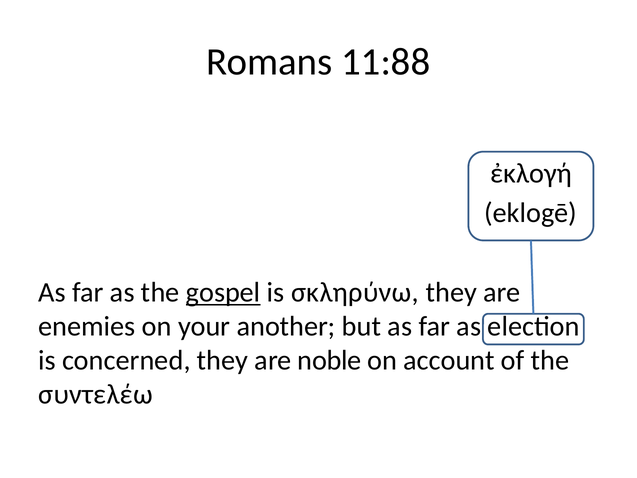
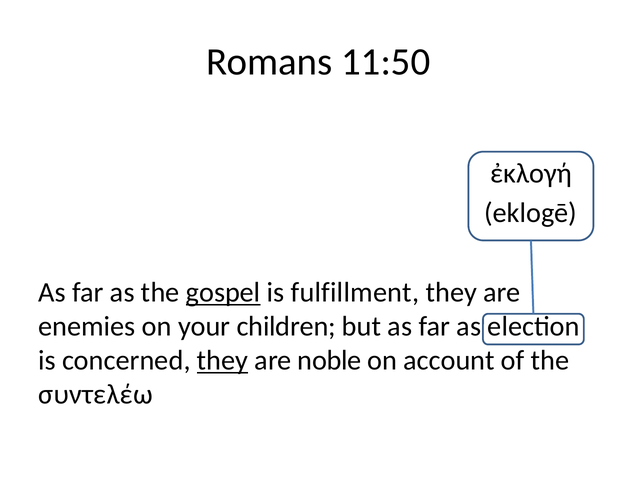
11:88: 11:88 -> 11:50 (386, 62)
σκληρύνω: σκληρύνω -> fulfillment (355, 292)
another: another -> children (286, 326)
they underline: none -> present (223, 360)
